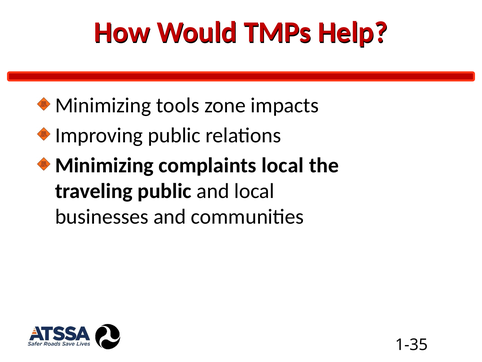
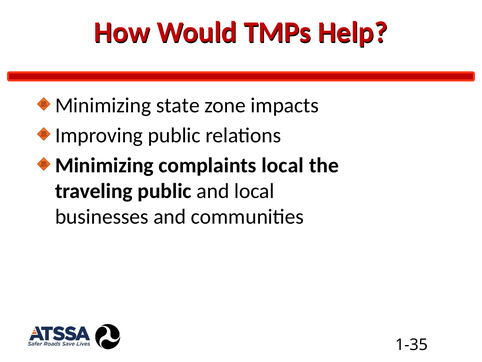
tools: tools -> state (178, 105)
